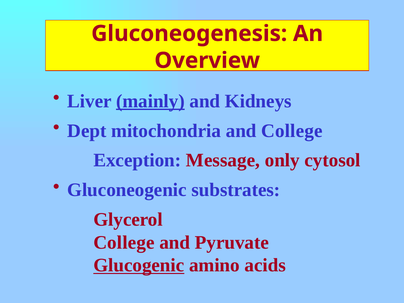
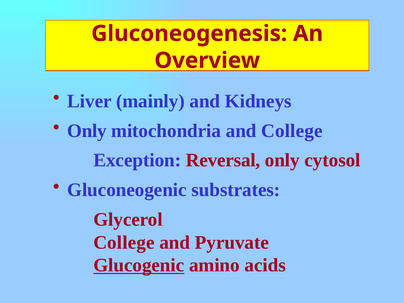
mainly underline: present -> none (150, 101)
Dept: Dept -> Only (87, 131)
Message: Message -> Reversal (223, 160)
